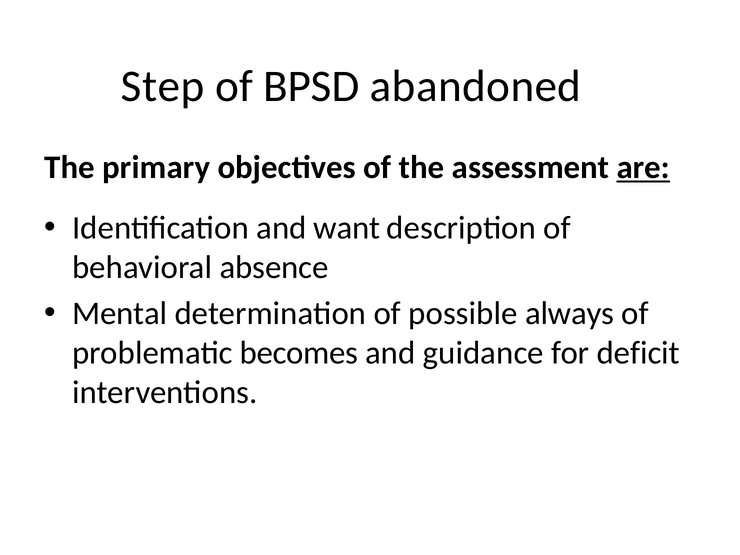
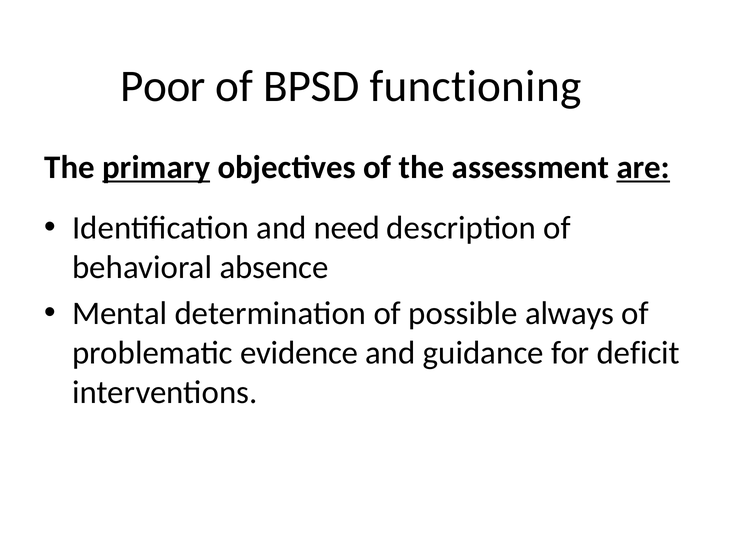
Step: Step -> Poor (163, 86)
abandoned: abandoned -> functioning (476, 86)
primary underline: none -> present (156, 168)
want: want -> need (347, 228)
becomes: becomes -> evidence (299, 353)
